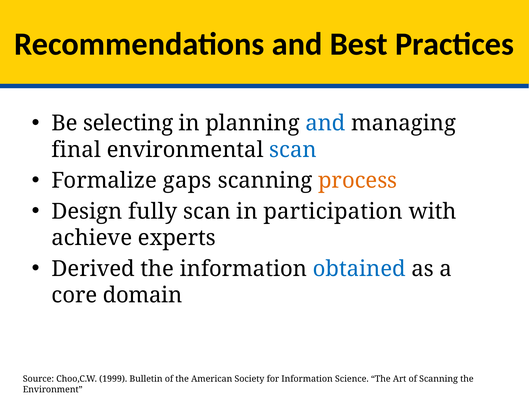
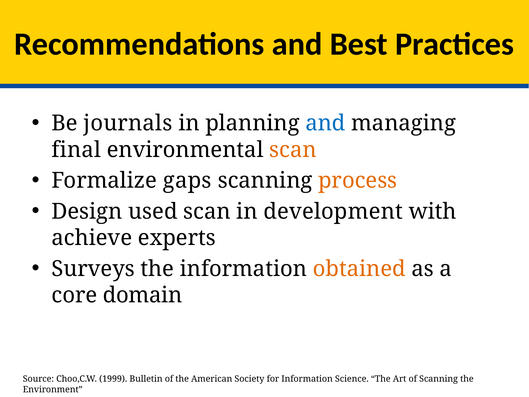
selecting: selecting -> journals (128, 123)
scan colour: blue -> orange (293, 150)
fully: fully -> used (153, 211)
participation: participation -> development (333, 211)
Derived: Derived -> Surveys (93, 269)
obtained colour: blue -> orange (359, 269)
